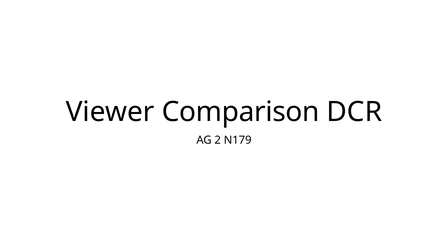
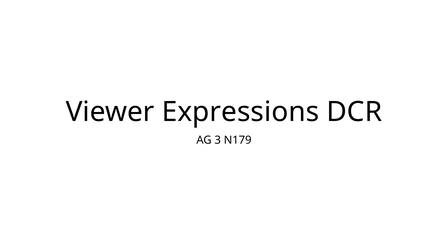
Comparison: Comparison -> Expressions (240, 112)
2: 2 -> 3 (218, 140)
